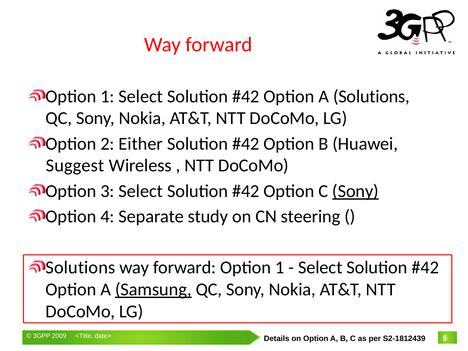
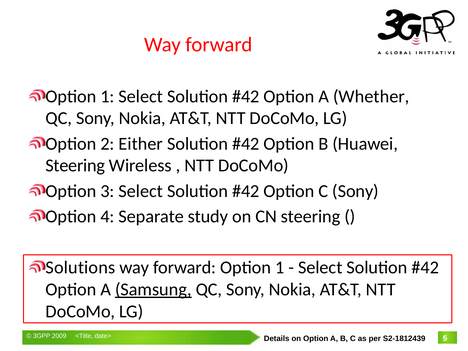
A Solutions: Solutions -> Whether (371, 96)
Suggest: Suggest -> Steering (75, 166)
Sony underline: present -> none (355, 191)
